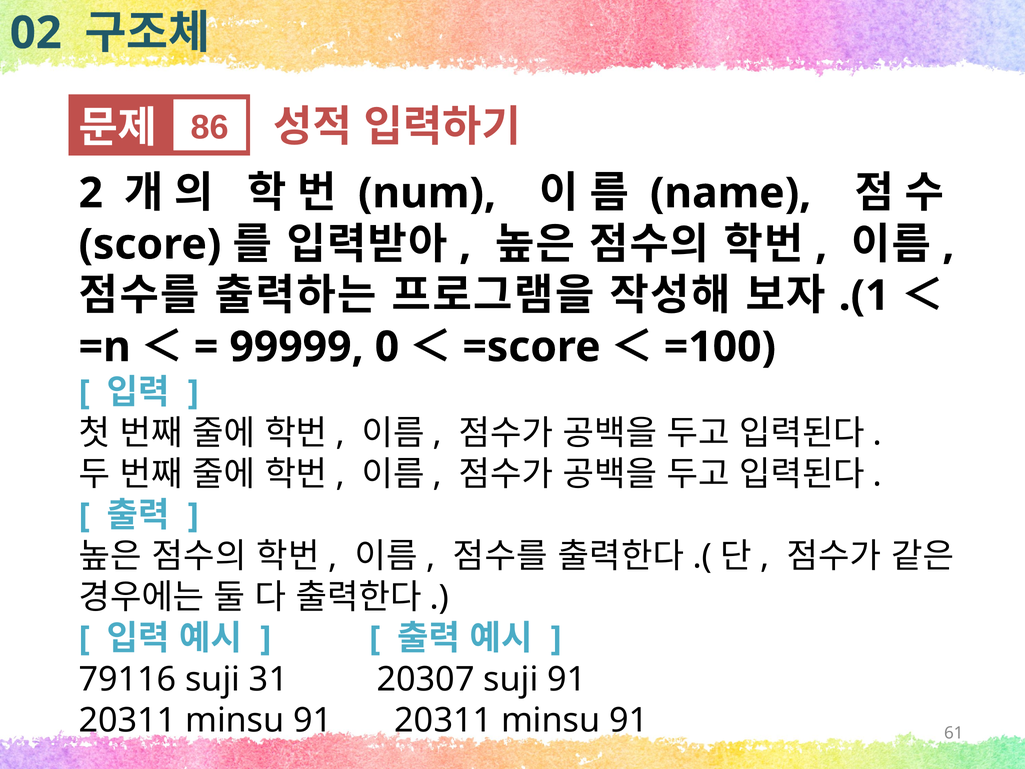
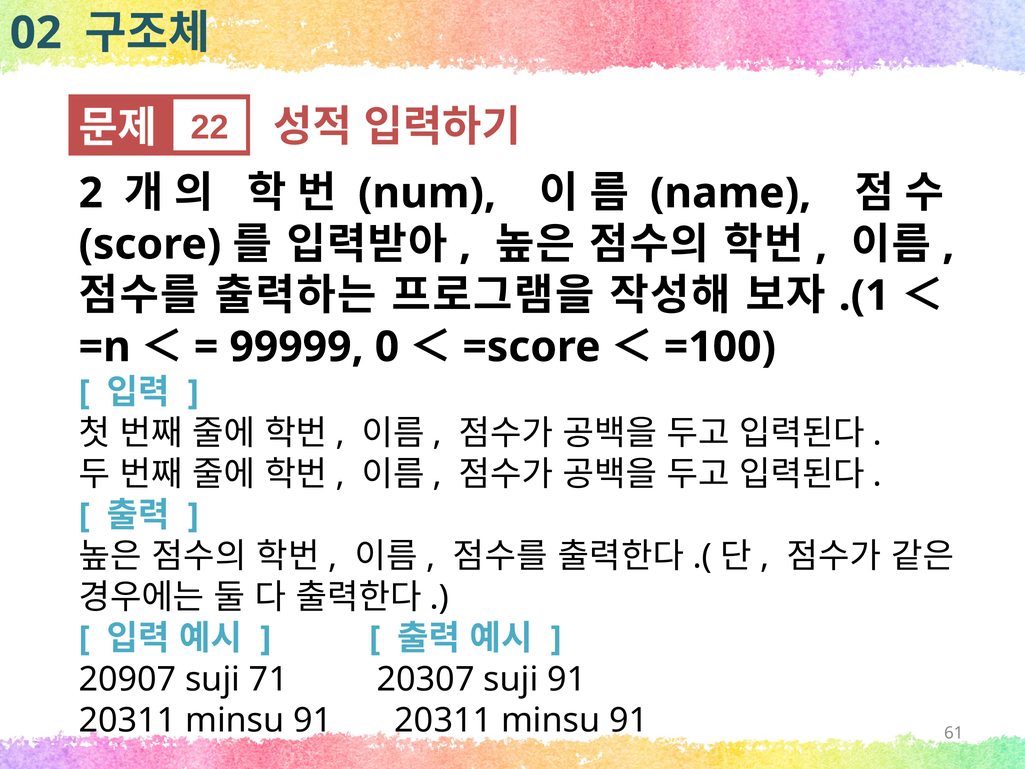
86: 86 -> 22 (210, 127)
79116: 79116 -> 20907 (127, 679)
31: 31 -> 71 (269, 679)
